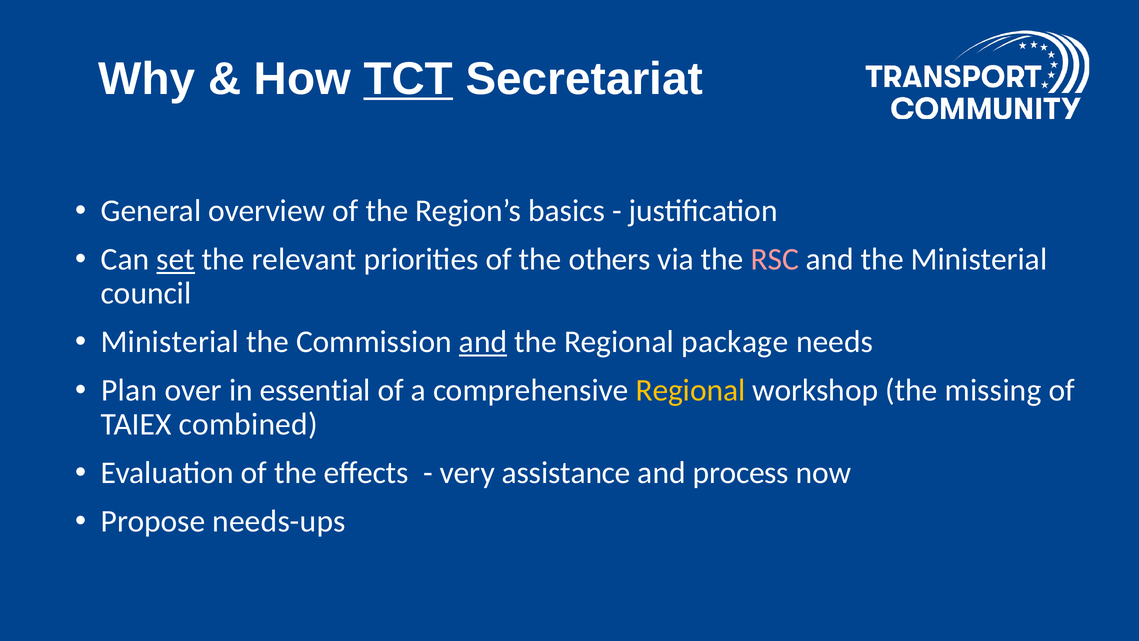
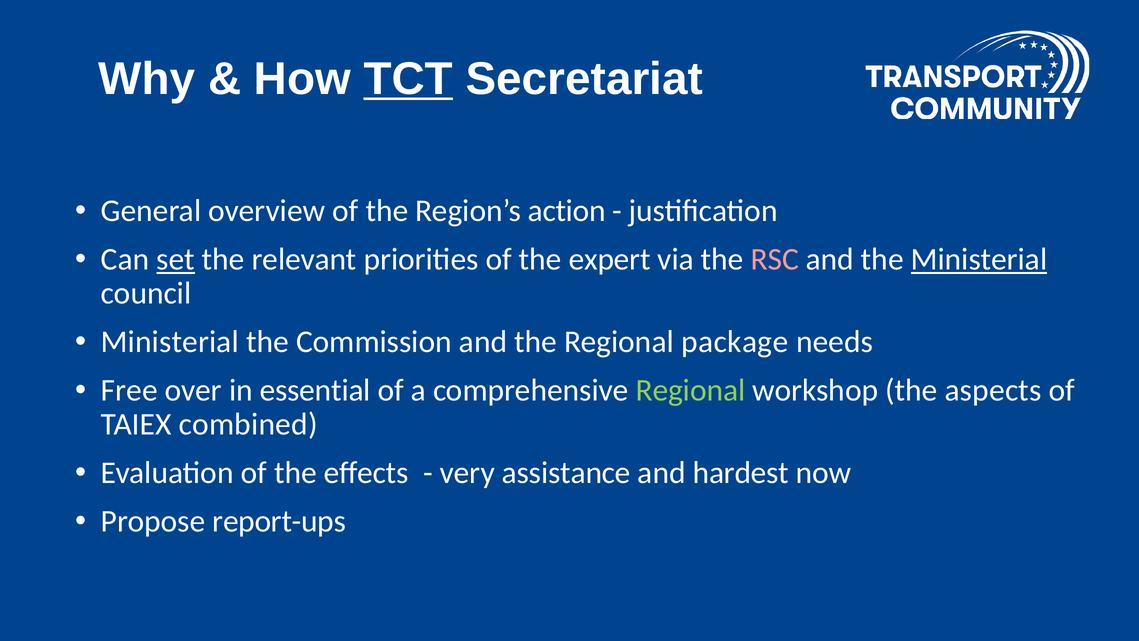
basics: basics -> action (567, 211)
others: others -> expert (610, 259)
Ministerial underline: none -> present (979, 259)
and underline: present -> none (483, 342)
Plan: Plan -> Free (129, 390)
Regional colour: yellow -> light green (690, 390)
missing: missing -> aspects (993, 390)
process: process -> hardest (741, 473)
needs-ups: needs-ups -> report-ups (279, 521)
